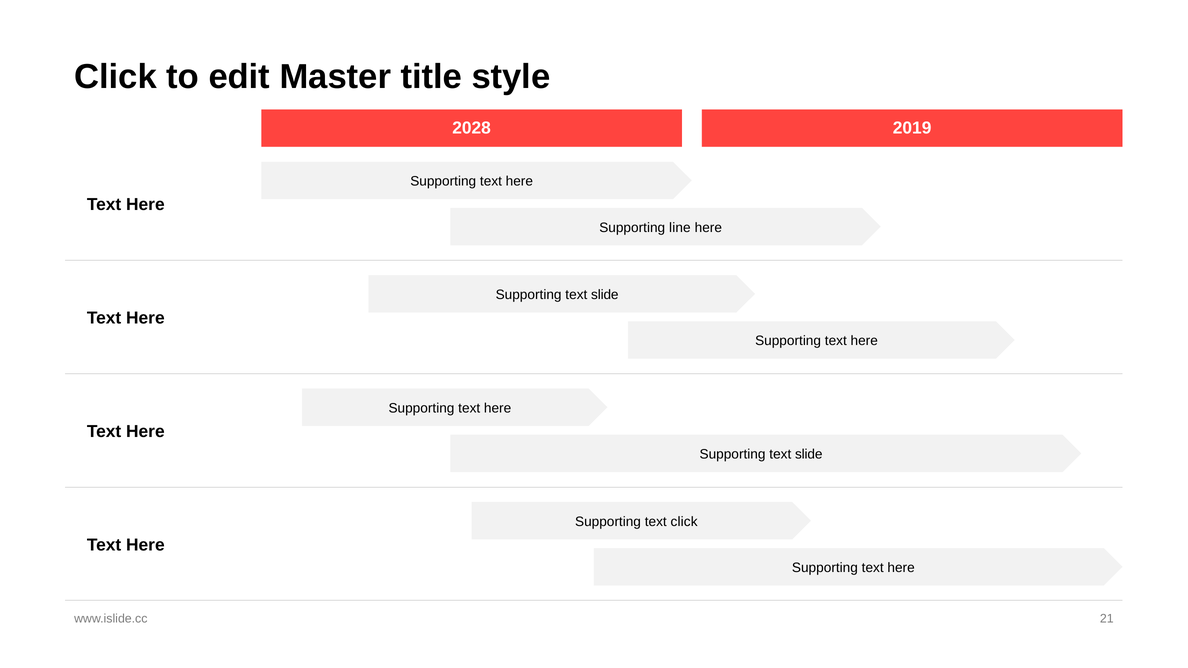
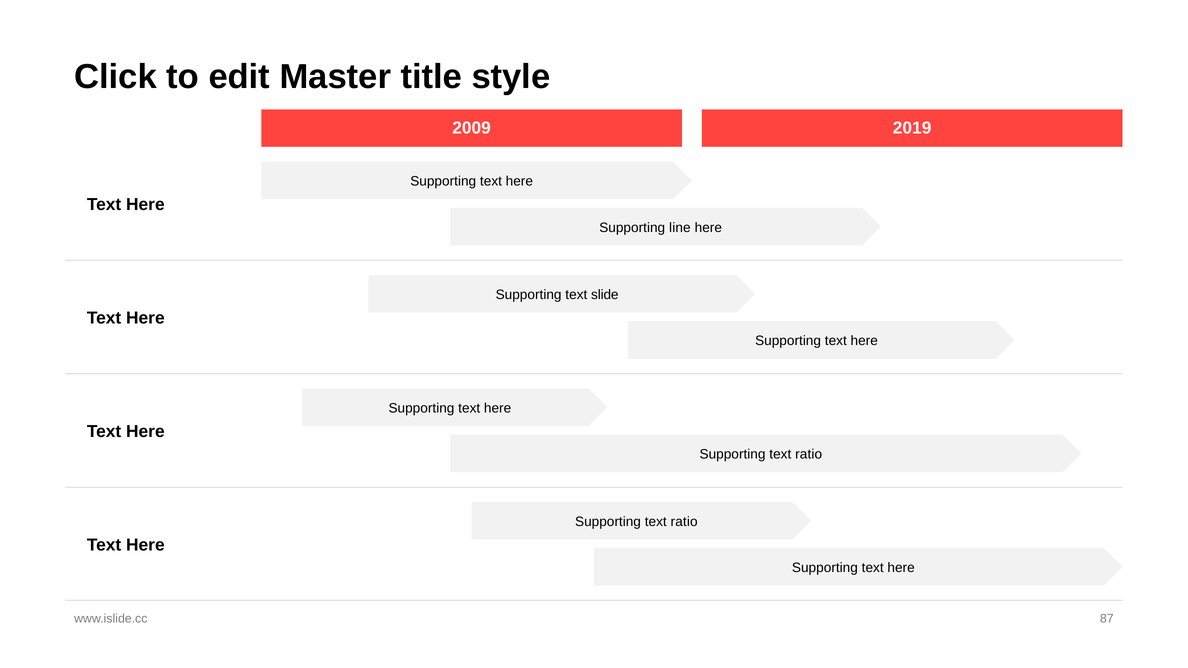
2028: 2028 -> 2009 (472, 128)
slide: slide -> ratio (809, 455)
click: click -> ratio (684, 522)
21: 21 -> 87 (1107, 619)
